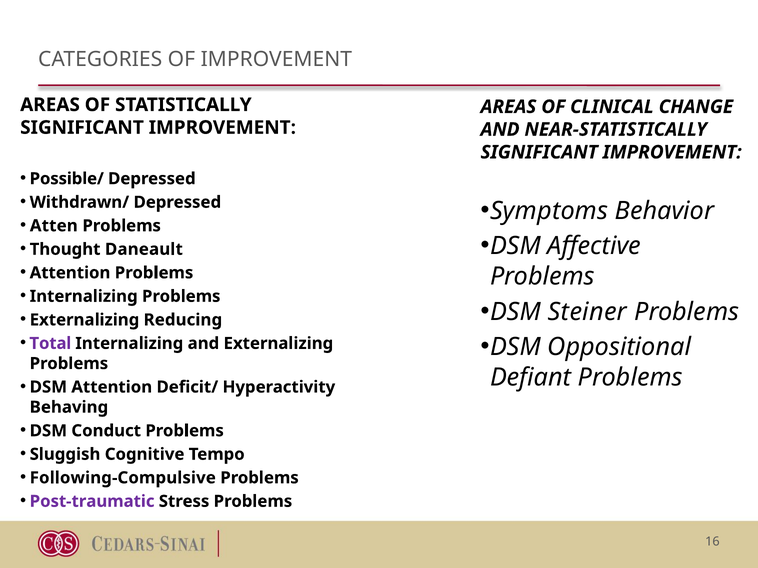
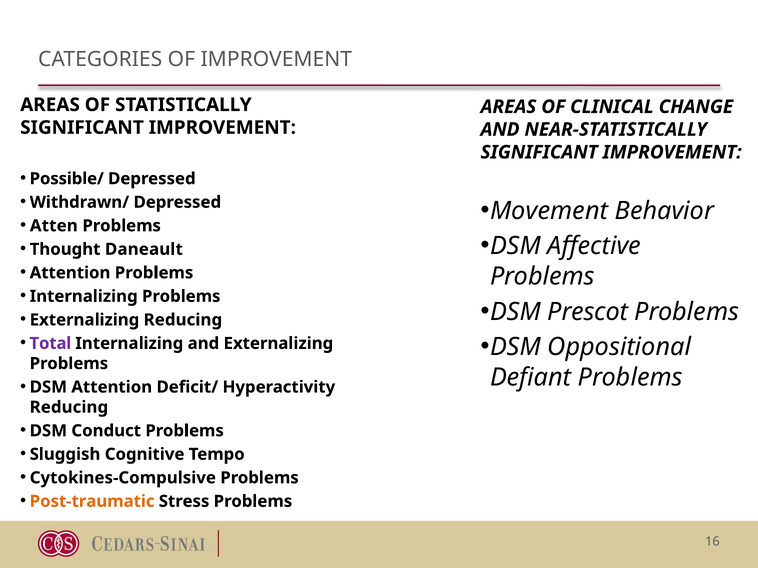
Symptoms: Symptoms -> Movement (549, 211)
Steiner: Steiner -> Prescot (588, 312)
Behaving: Behaving -> Reducing (69, 408)
Following-Compulsive: Following-Compulsive -> Cytokines-Compulsive (123, 478)
Post-traumatic colour: purple -> orange (92, 502)
